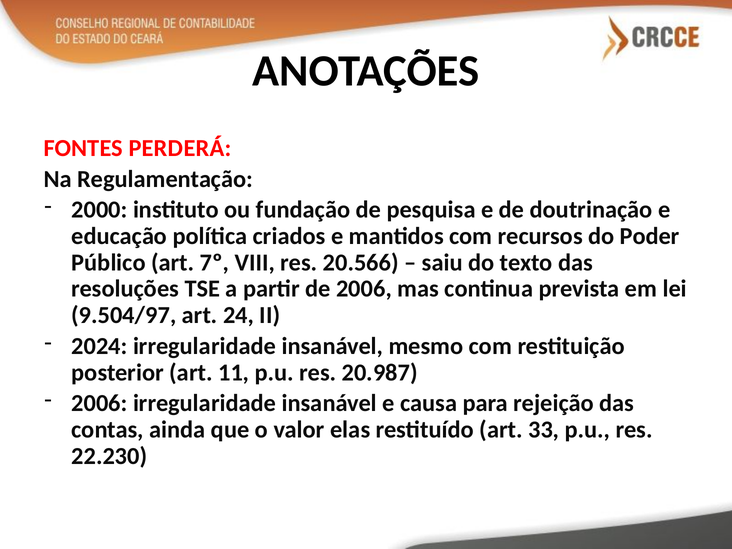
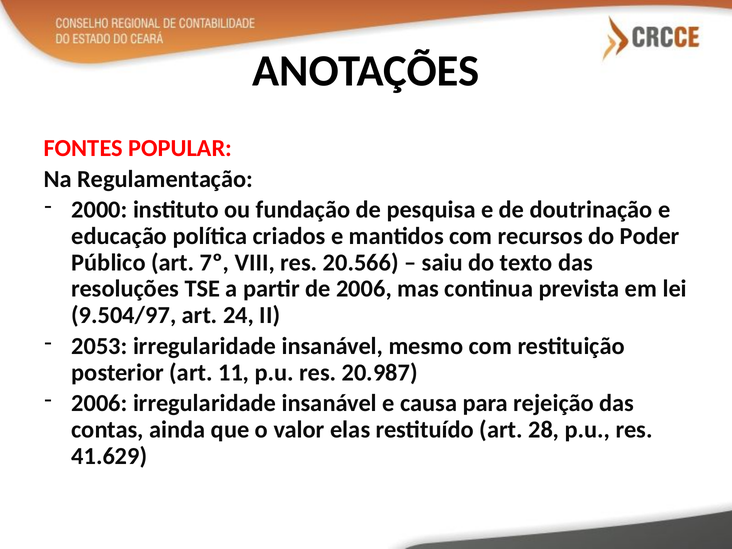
PERDERÁ: PERDERÁ -> POPULAR (180, 148)
2024: 2024 -> 2053 (99, 346)
33: 33 -> 28 (544, 430)
22.230: 22.230 -> 41.629 (109, 456)
